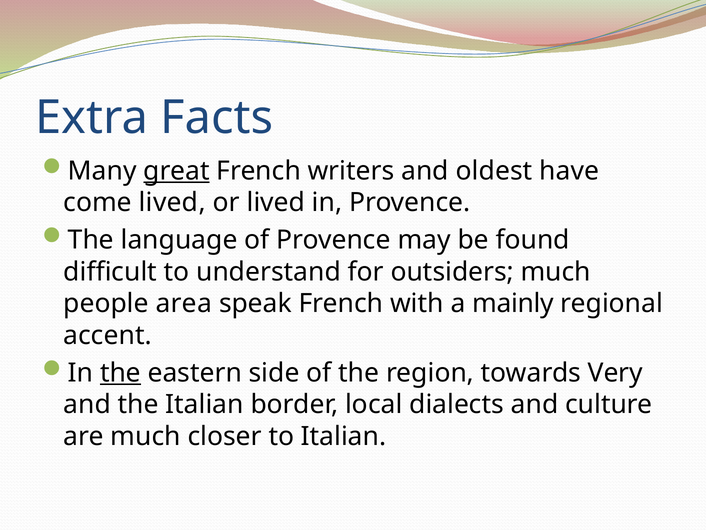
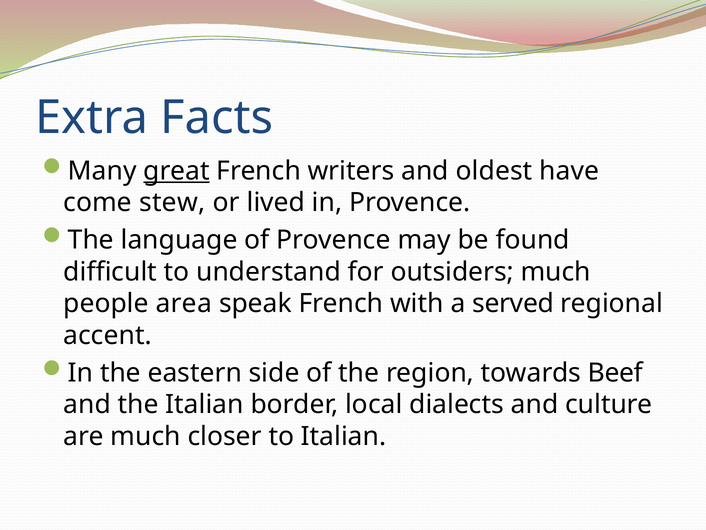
come lived: lived -> stew (172, 202)
mainly: mainly -> served (513, 303)
the underline: present -> none (120, 372)
Very: Very -> Beef (615, 372)
